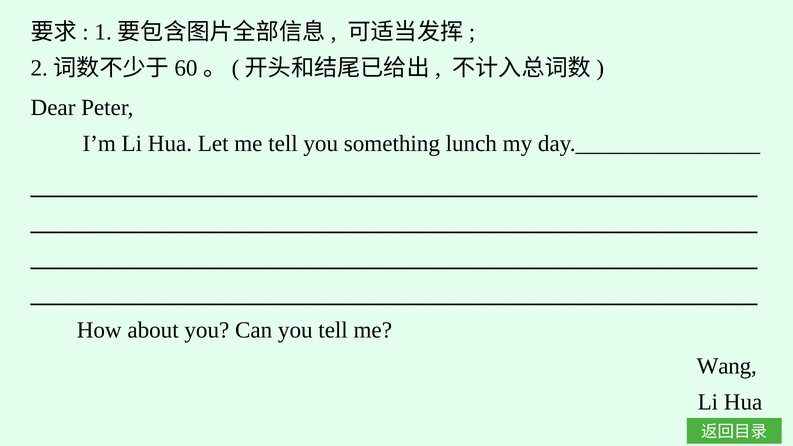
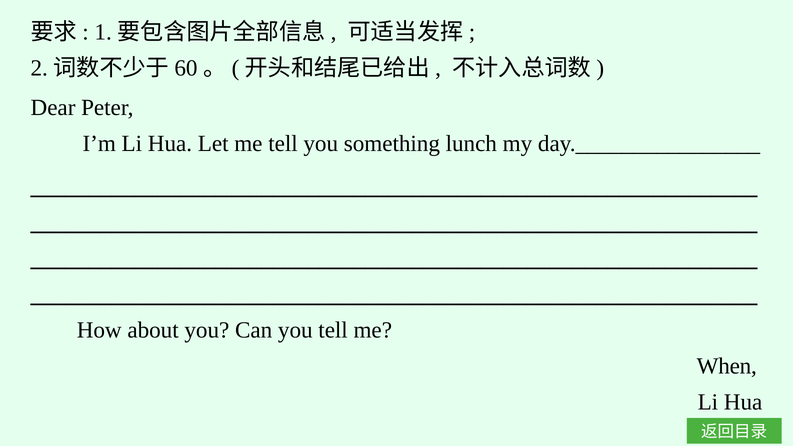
Wang: Wang -> When (727, 366)
